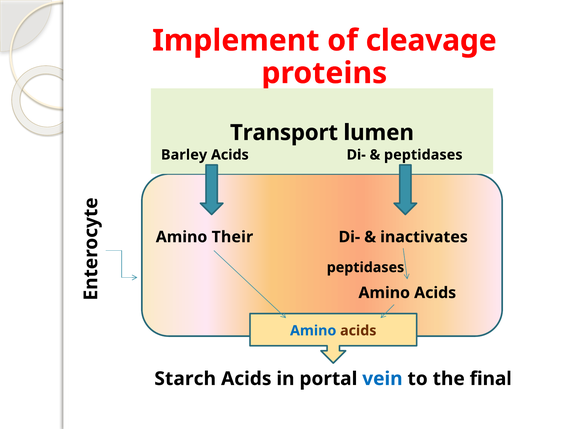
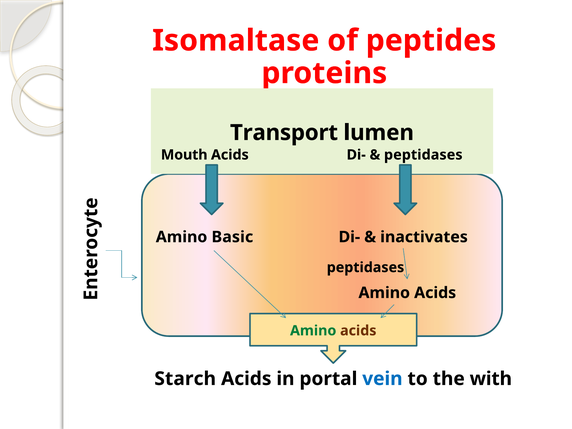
Implement: Implement -> Isomaltase (236, 41)
cleavage: cleavage -> peptides (431, 41)
Barley: Barley -> Mouth (184, 155)
Their: Their -> Basic (232, 237)
Amino colour: blue -> green (313, 331)
final: final -> with (491, 379)
